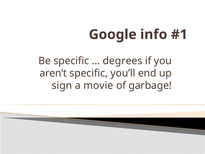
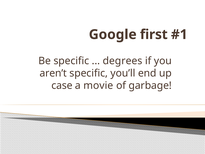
info: info -> first (154, 34)
sign: sign -> case (62, 85)
